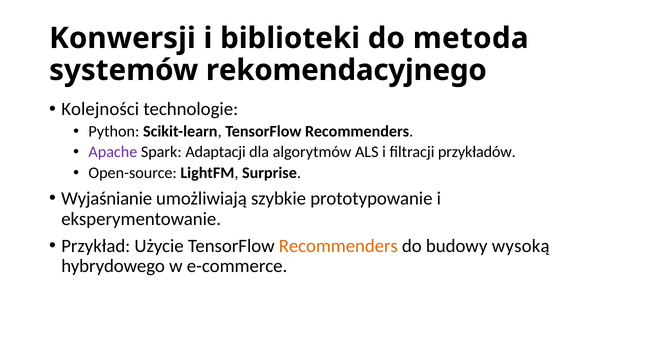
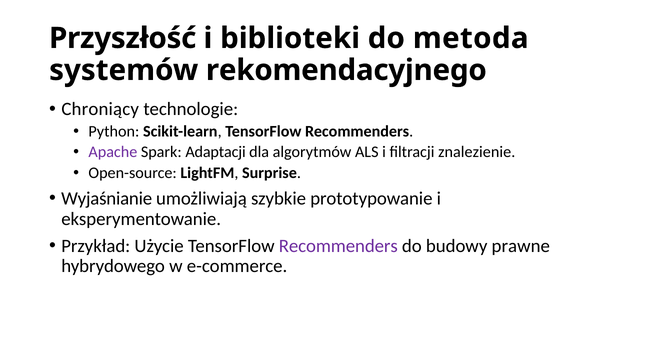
Konwersji: Konwersji -> Przyszłość (123, 38)
Kolejności: Kolejności -> Chroniący (100, 109)
przykładów: przykładów -> znalezienie (477, 152)
Recommenders colour: orange -> purple (338, 246)
wysoką: wysoką -> prawne (521, 246)
